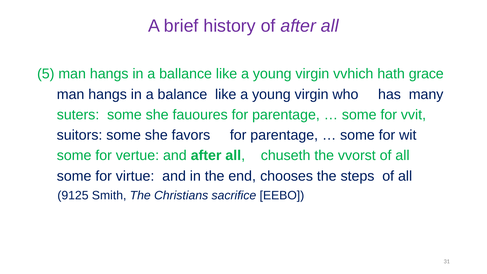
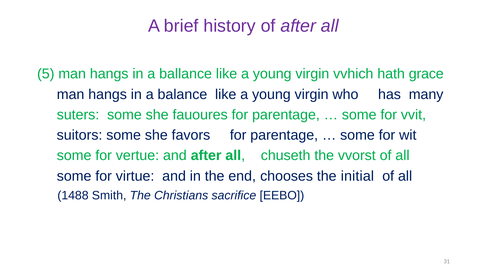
steps: steps -> initial (357, 176)
9125: 9125 -> 1488 (73, 195)
